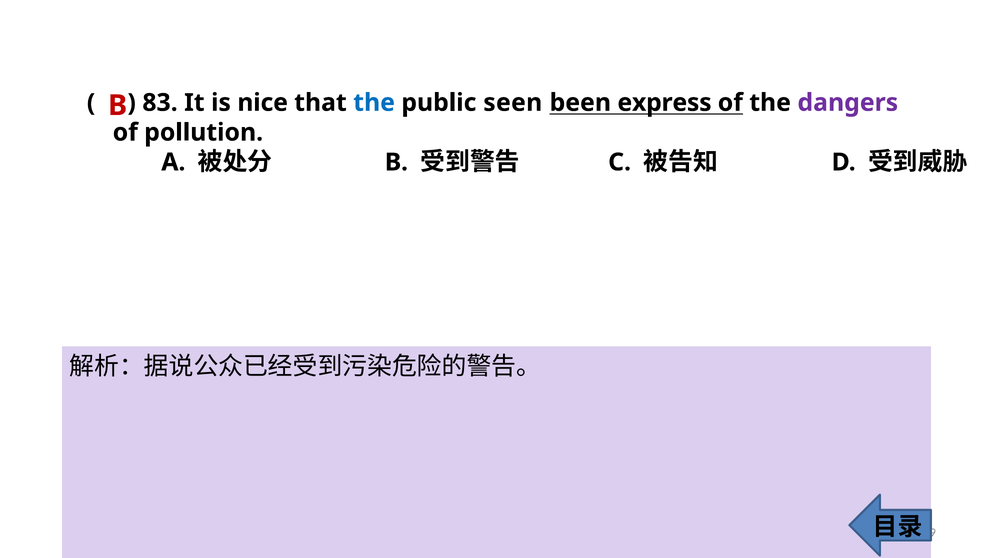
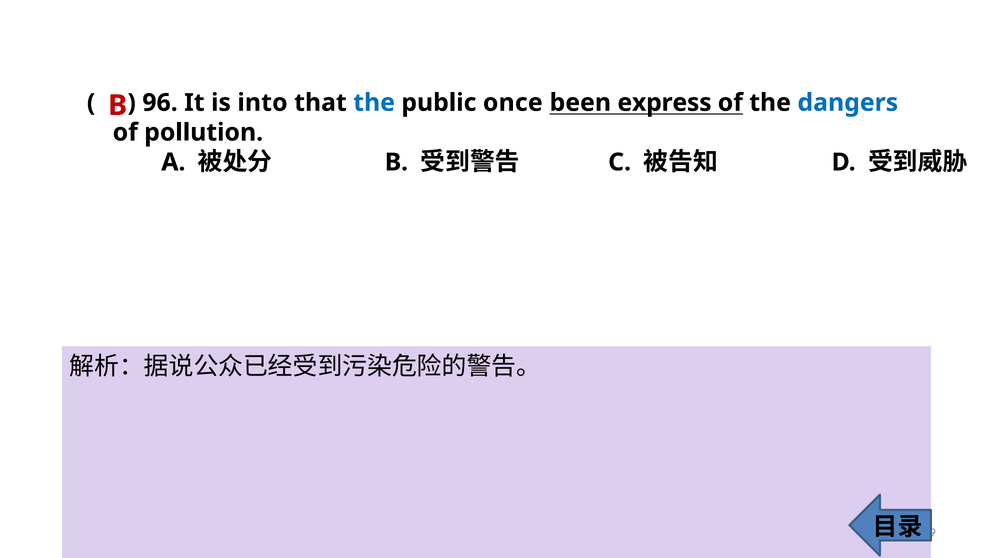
83: 83 -> 96 (160, 103)
nice: nice -> into (262, 103)
seen: seen -> once (513, 103)
dangers colour: purple -> blue (848, 103)
